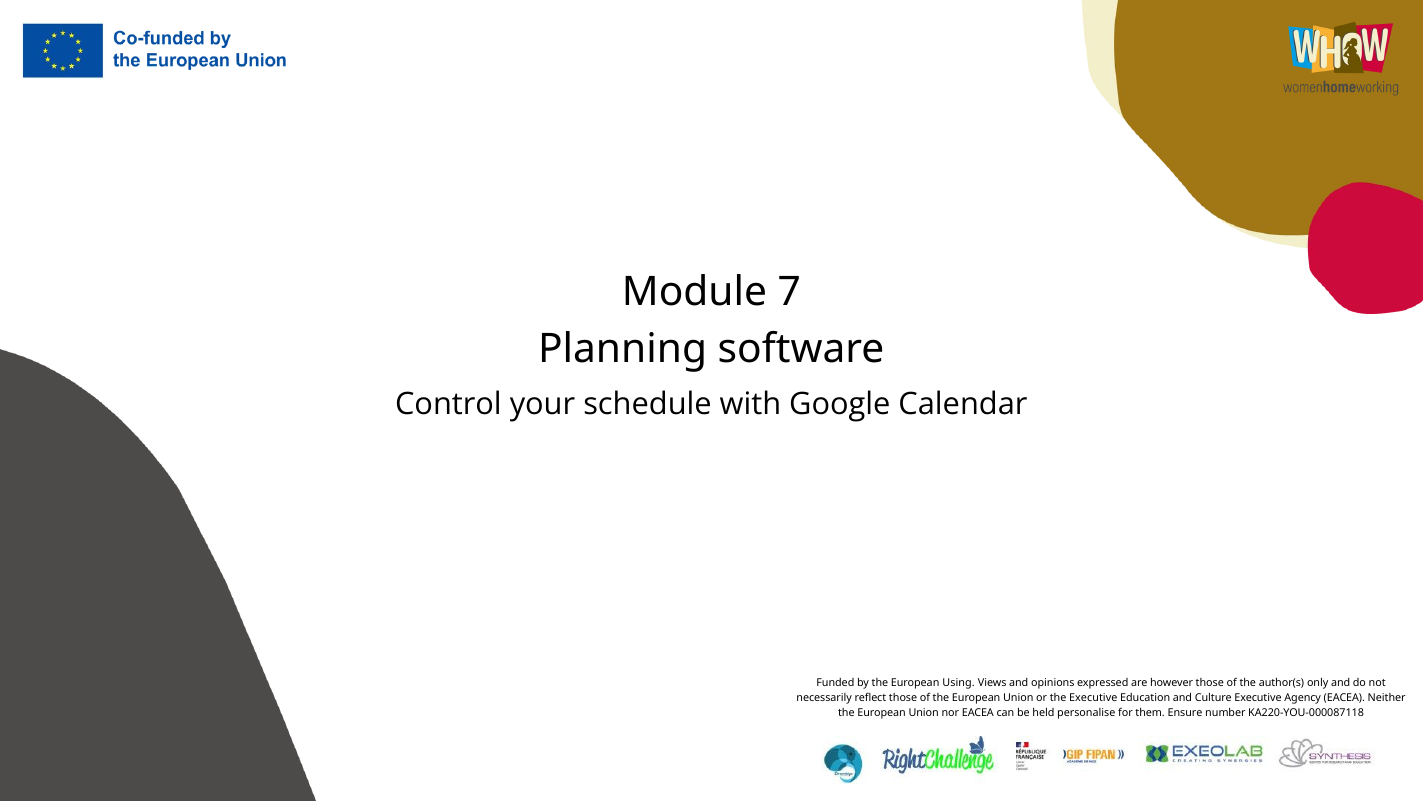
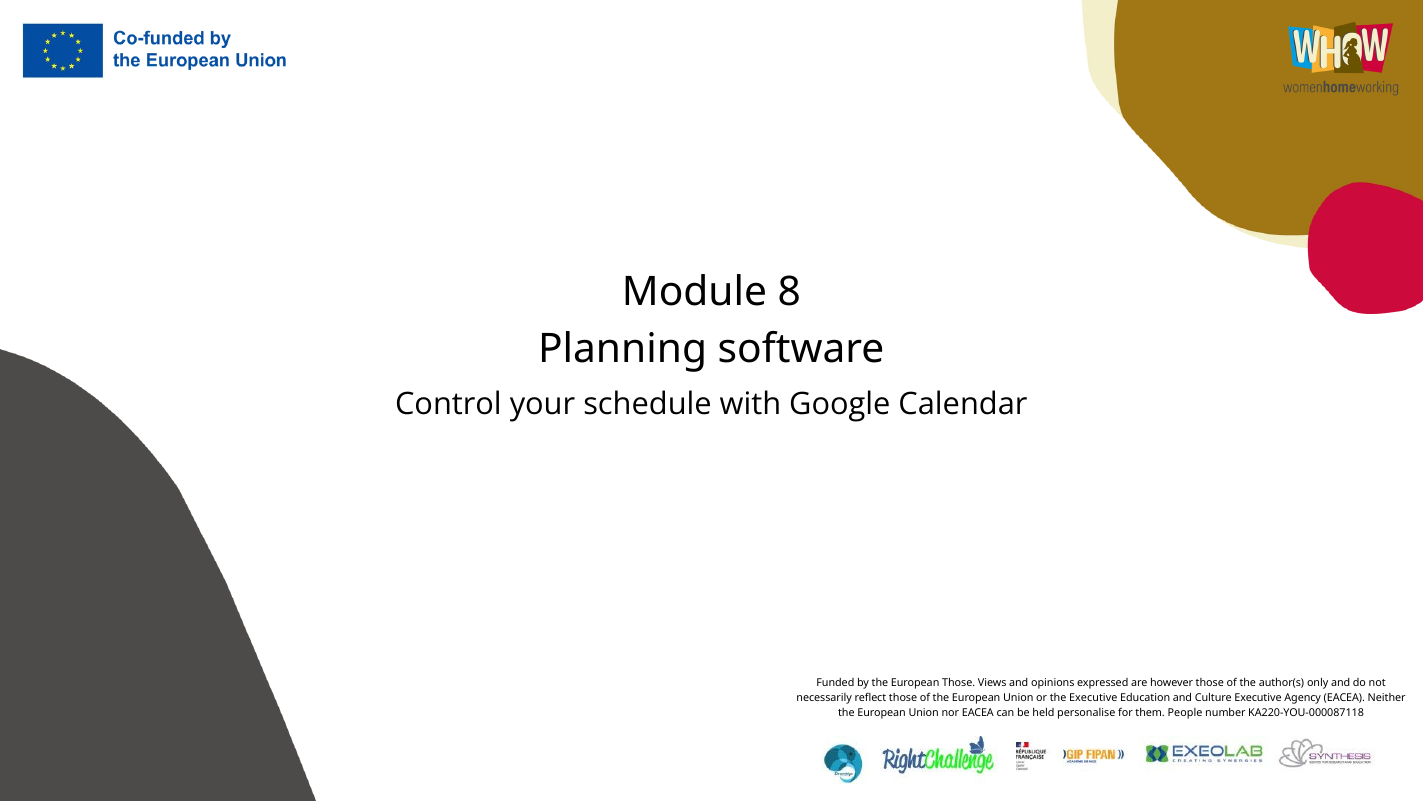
7: 7 -> 8 (789, 292)
European Using: Using -> Those (959, 682)
Ensure: Ensure -> People (1185, 712)
